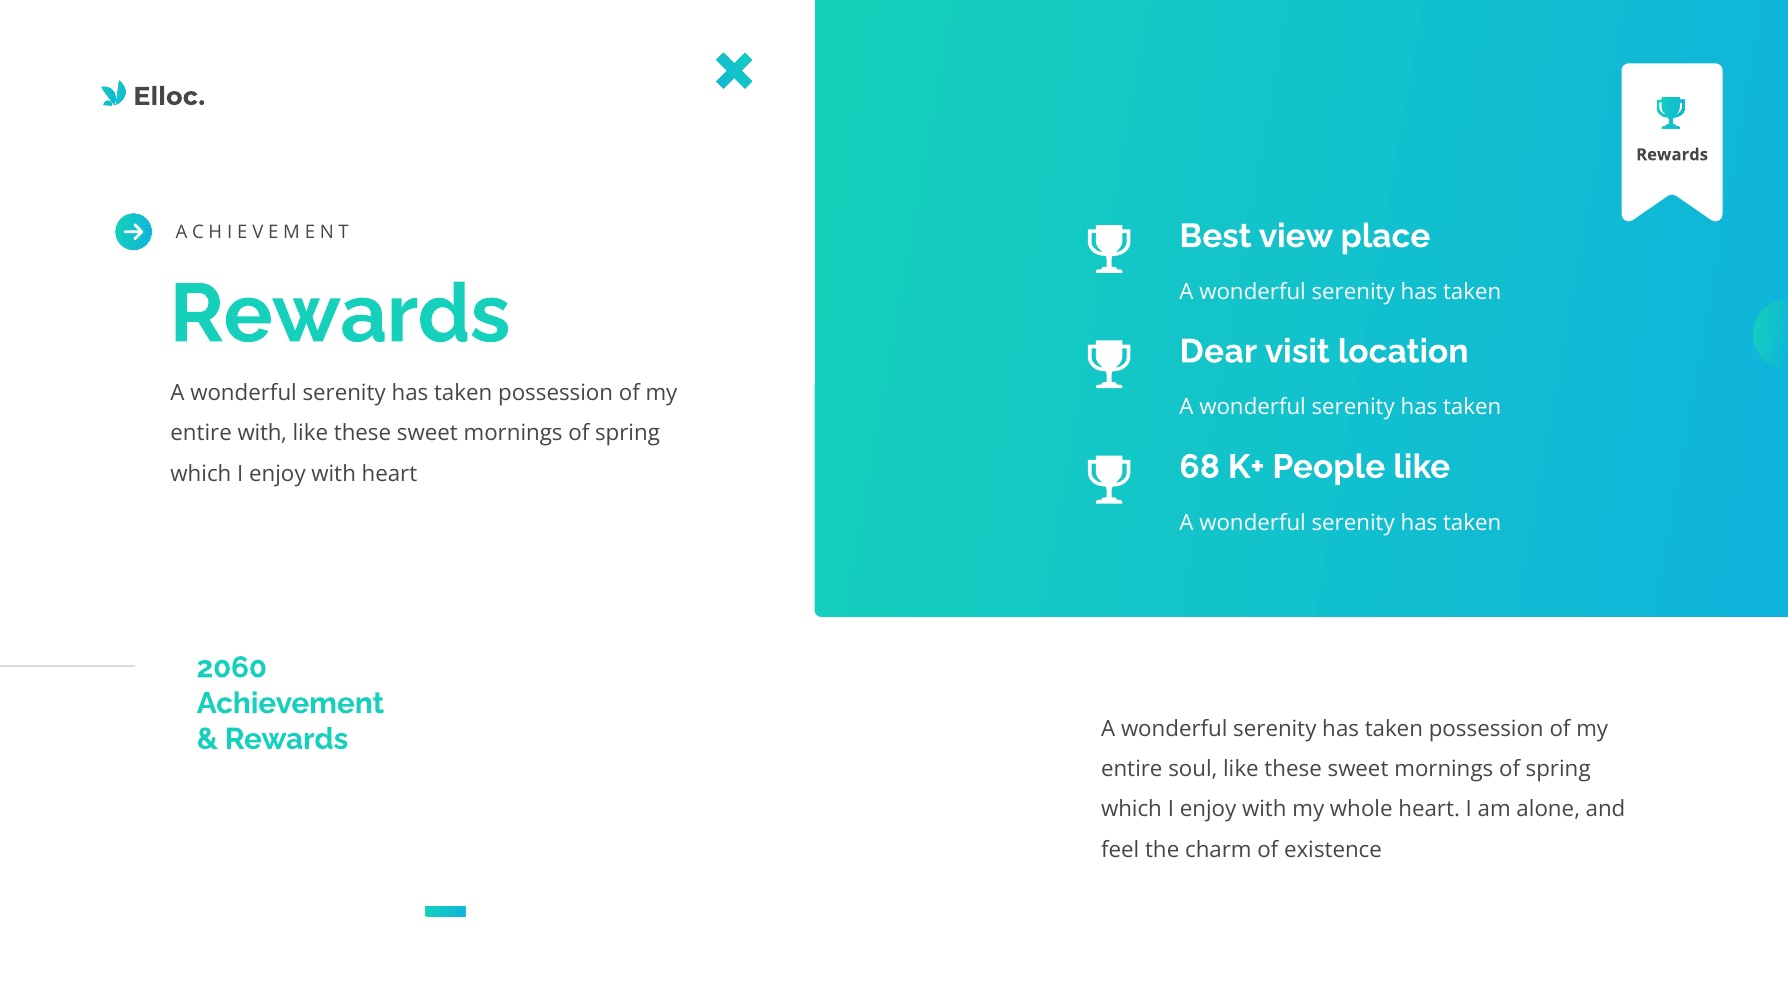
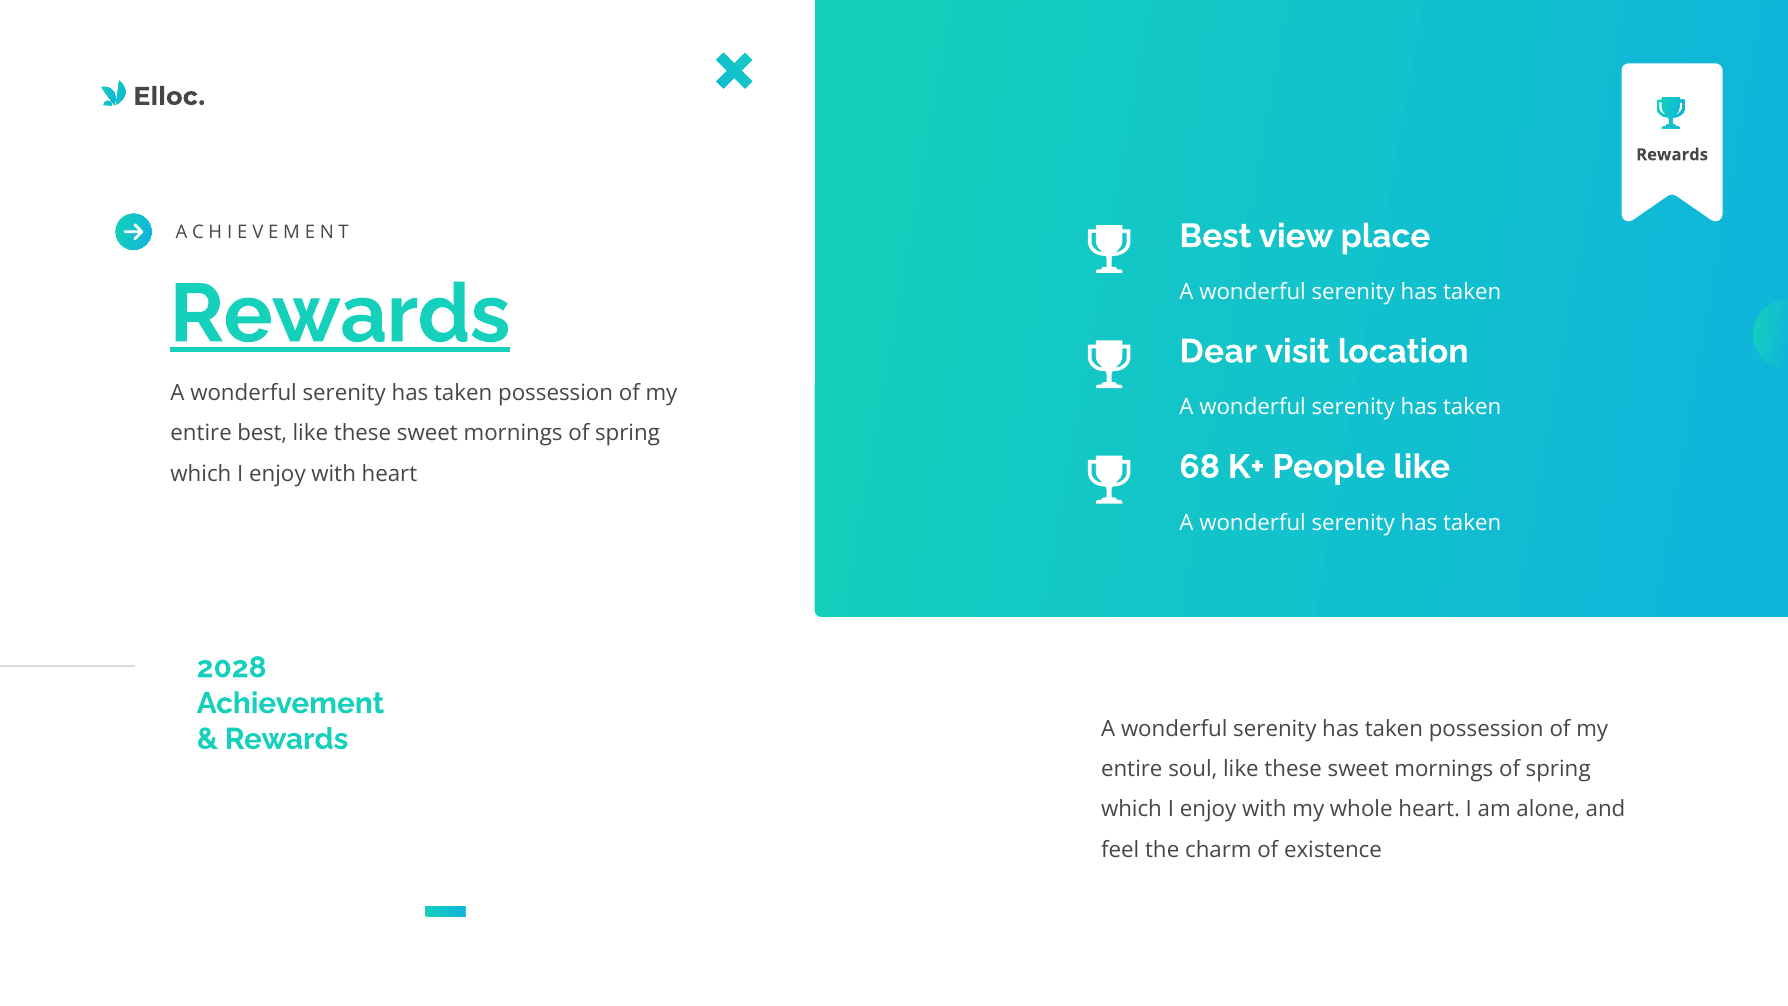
Rewards underline: none -> present (340, 314)
entire with: with -> best (262, 433)
2060: 2060 -> 2028 (232, 667)
